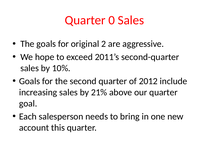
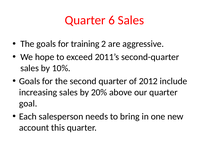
0: 0 -> 6 (112, 20)
original: original -> training (85, 44)
21%: 21% -> 20% (99, 92)
